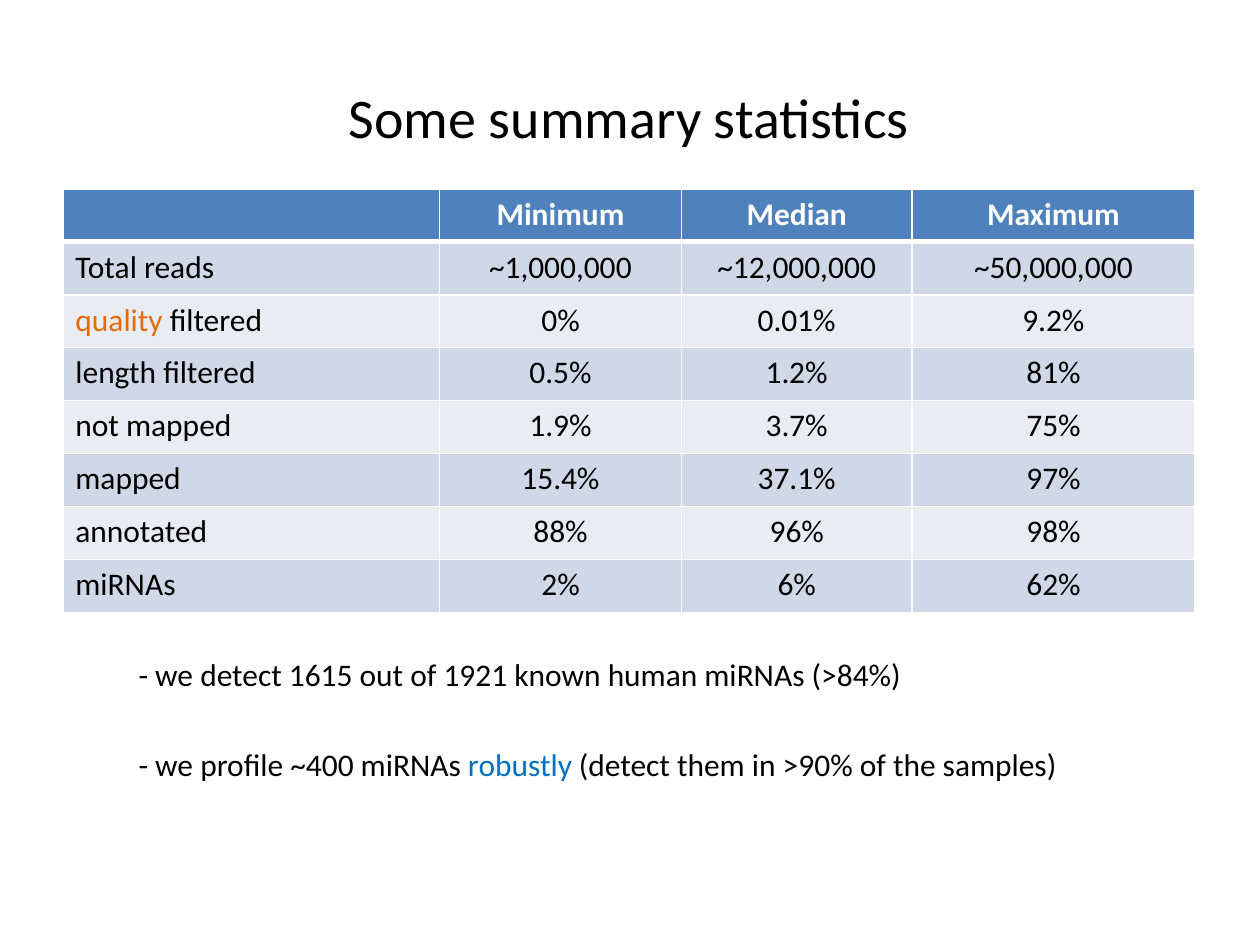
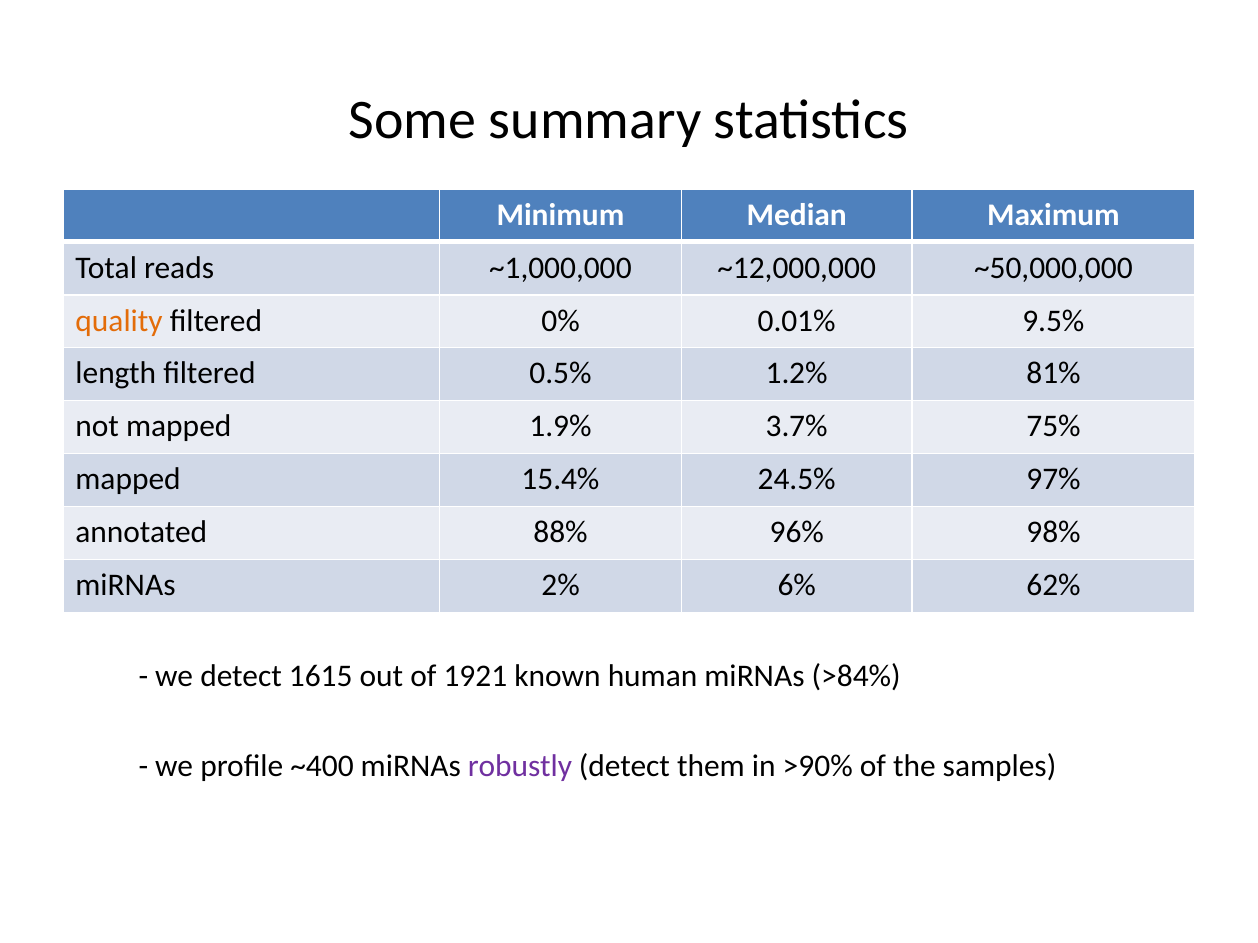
9.2%: 9.2% -> 9.5% (1053, 321)
37.1%: 37.1% -> 24.5% (797, 480)
robustly colour: blue -> purple (520, 766)
